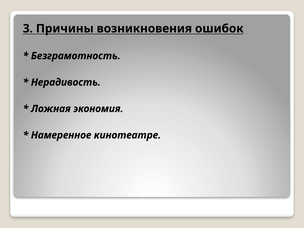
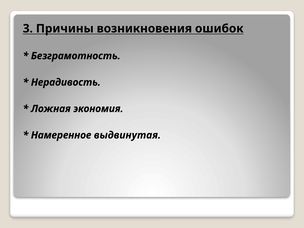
кинотеатре: кинотеатре -> выдвинутая (127, 135)
